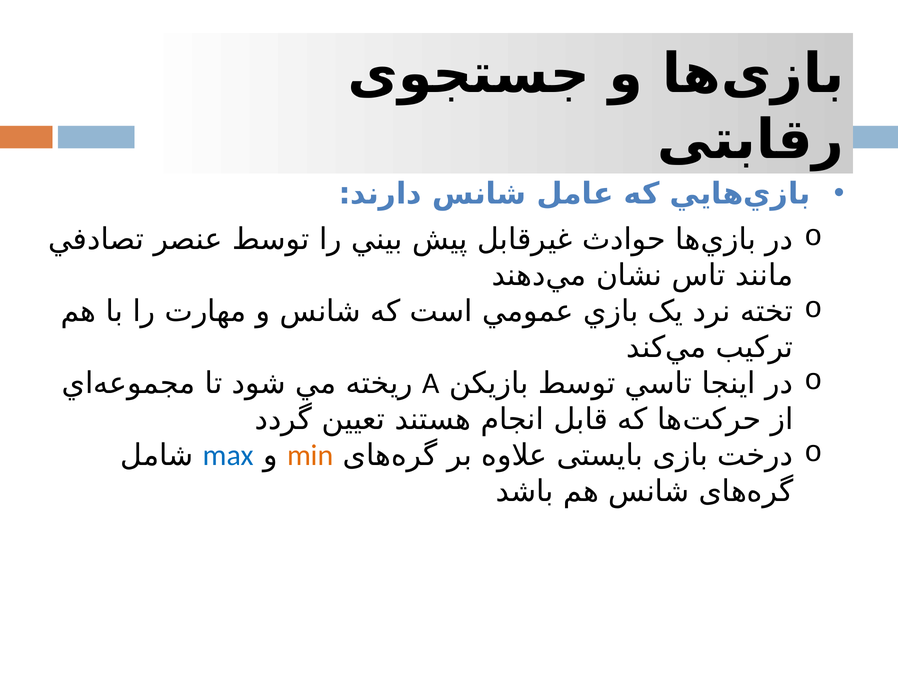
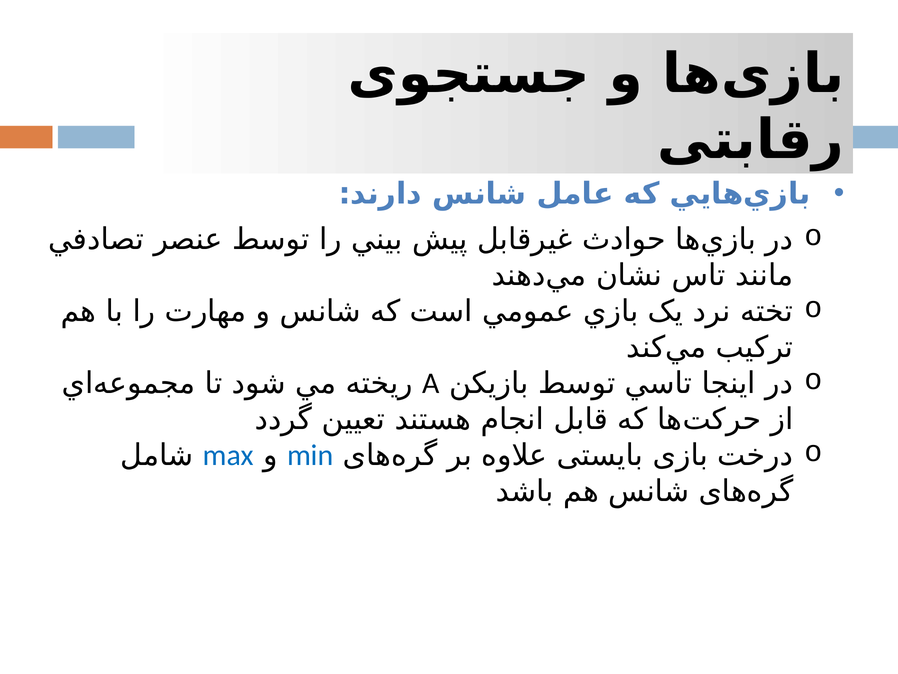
min colour: orange -> blue (310, 455)
